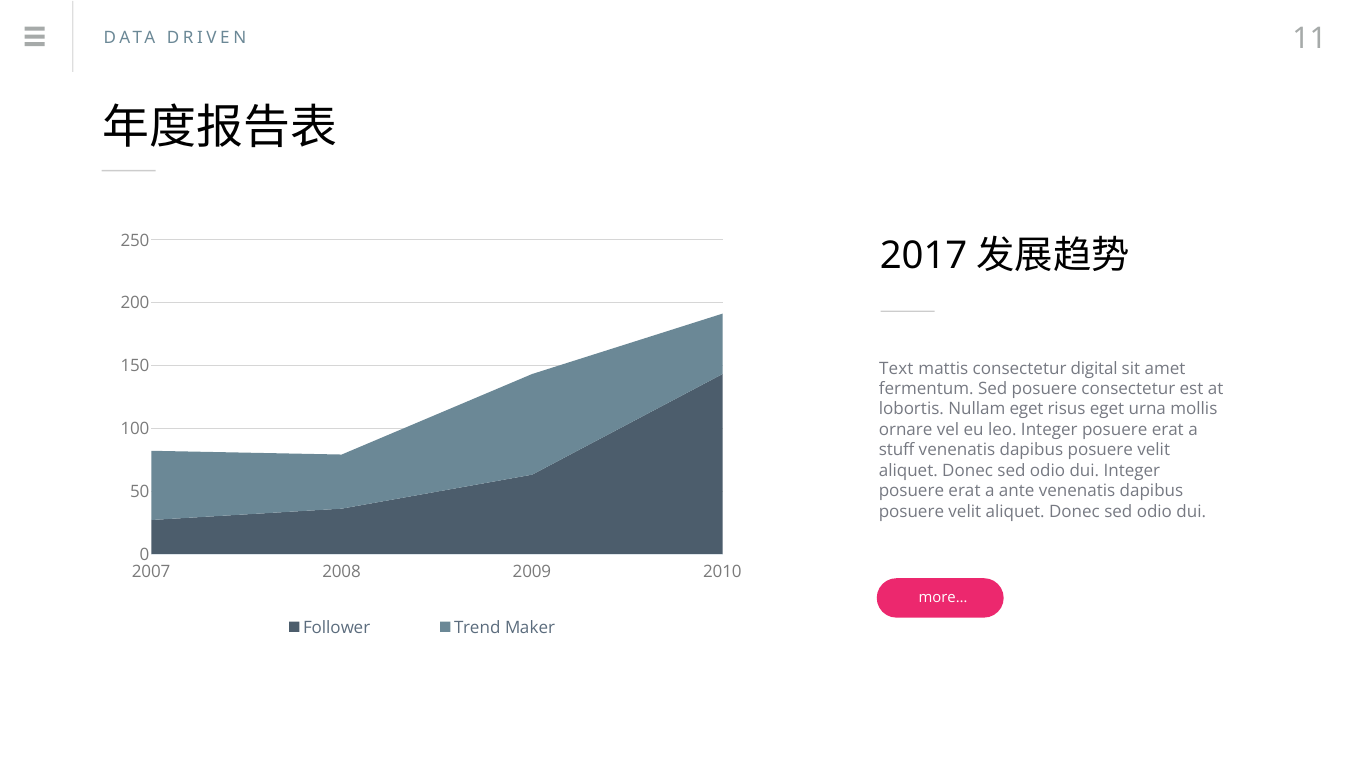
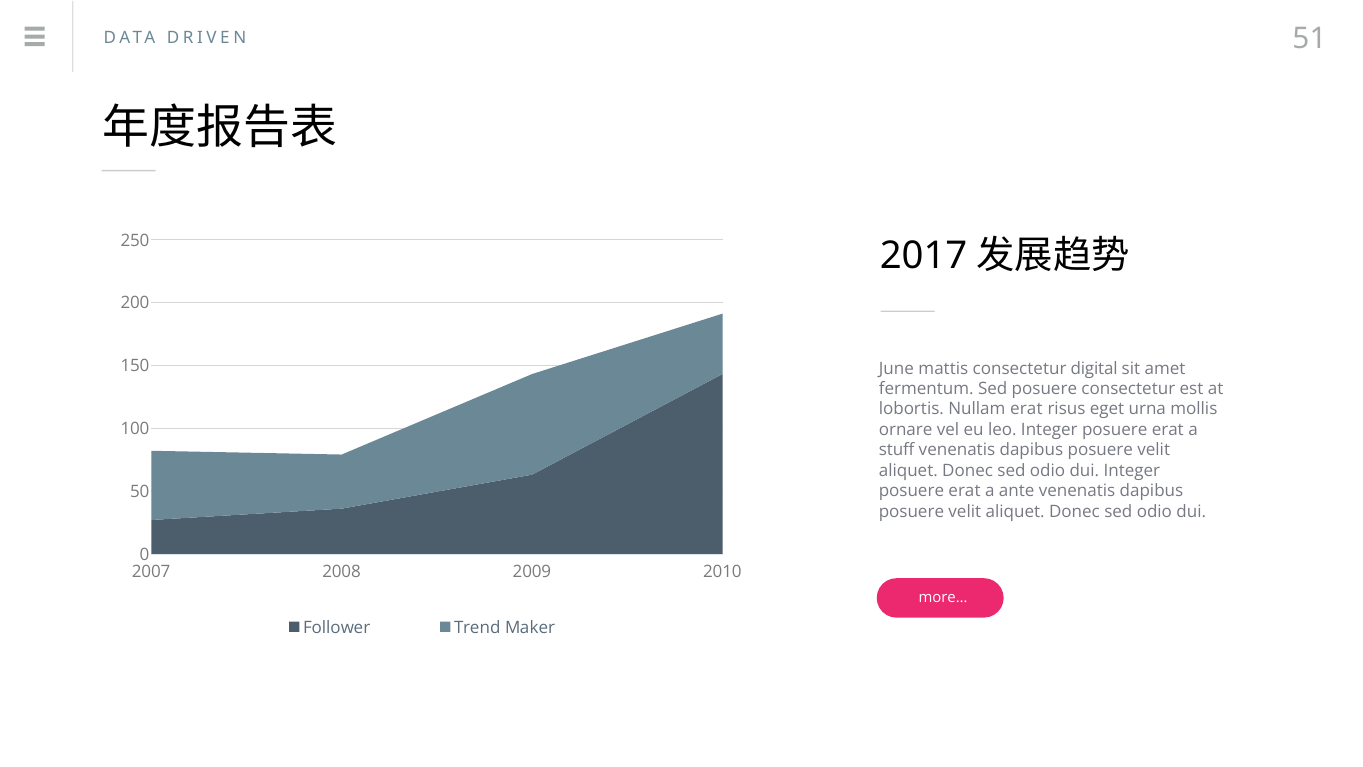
11: 11 -> 51 (1310, 38)
Text: Text -> June (896, 368)
Nullam eget: eget -> erat (1026, 409)
